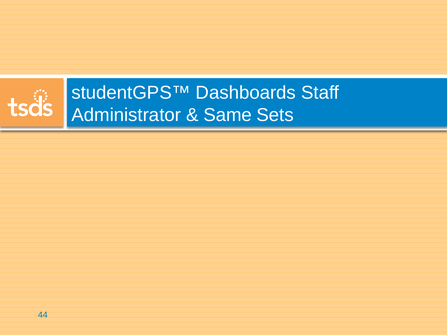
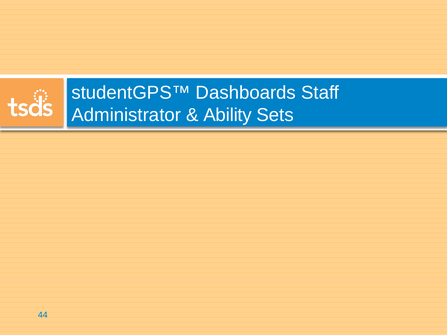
Same: Same -> Ability (228, 115)
